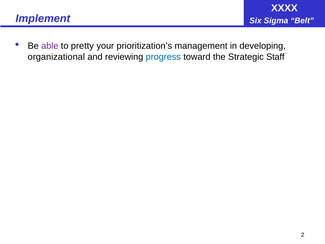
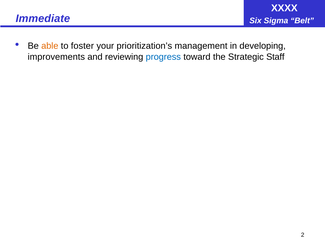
Implement: Implement -> Immediate (43, 19)
able colour: purple -> orange (50, 46)
pretty: pretty -> foster (82, 46)
organizational: organizational -> improvements (56, 57)
